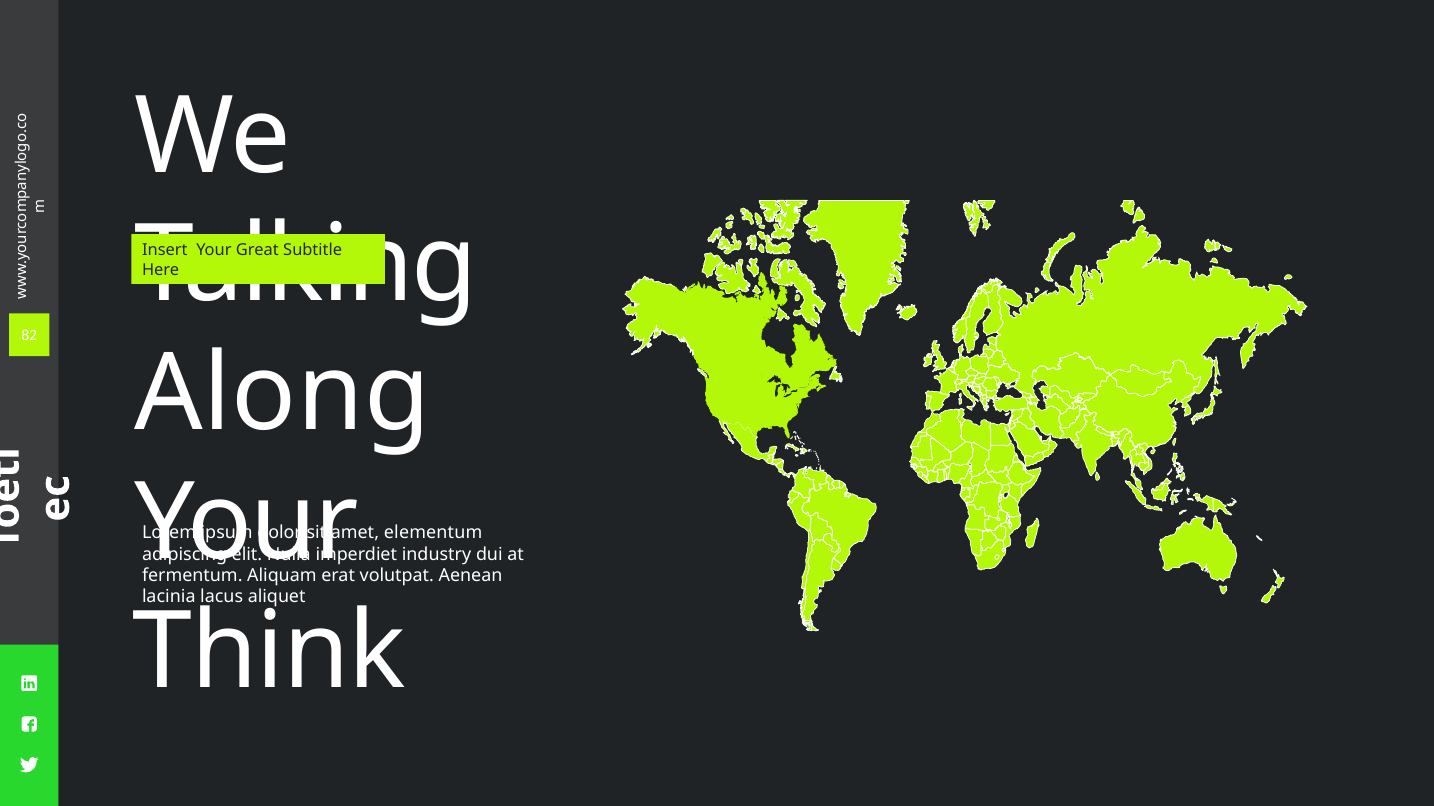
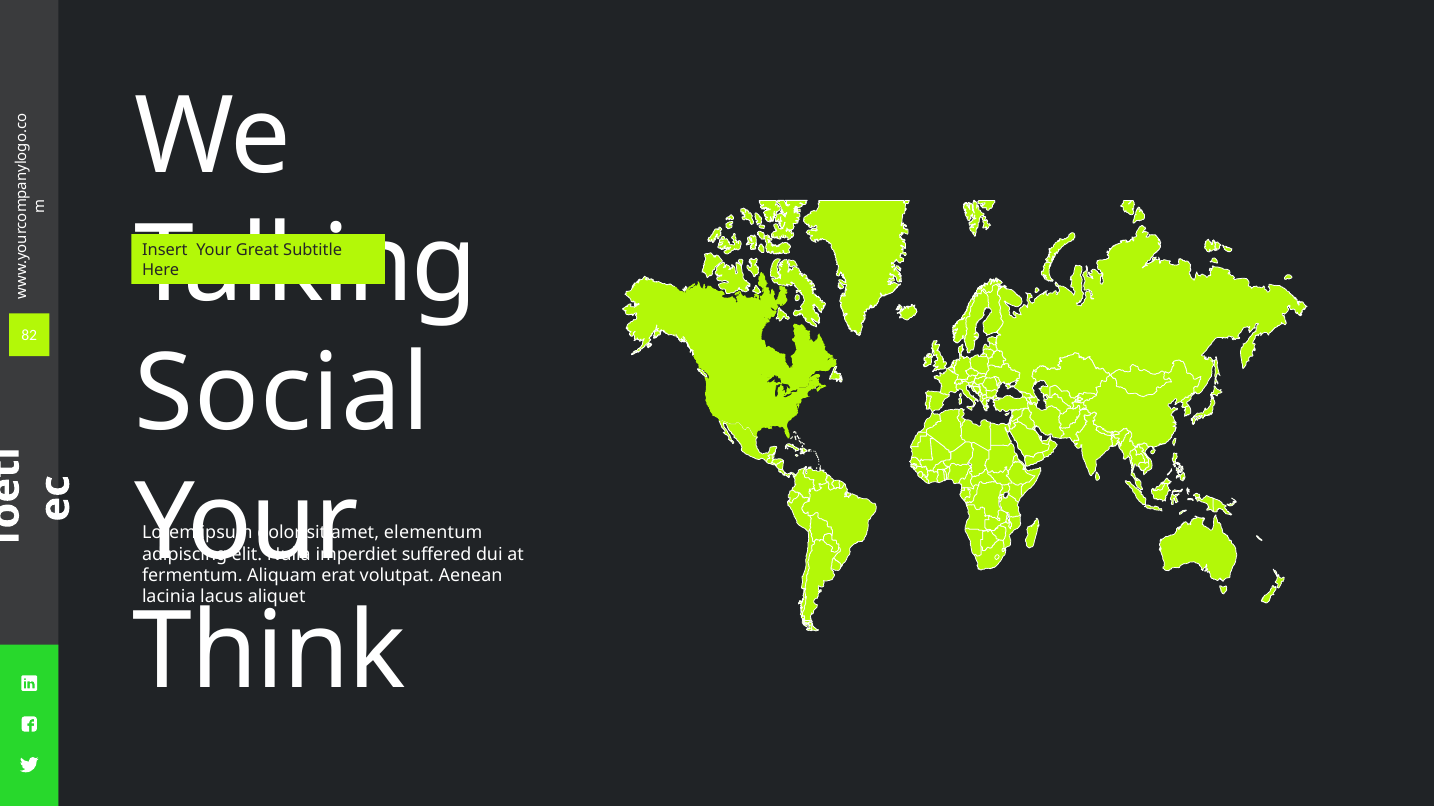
Along: Along -> Social (282, 395)
industry: industry -> suffered (437, 555)
